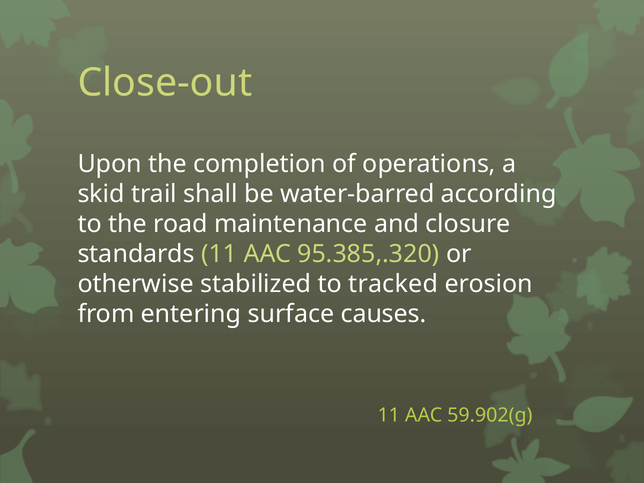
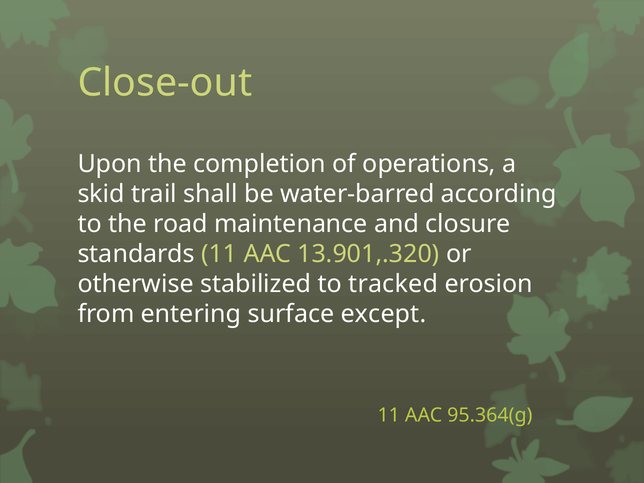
95.385,.320: 95.385,.320 -> 13.901,.320 (368, 254)
causes: causes -> except (383, 314)
59.902(g: 59.902(g -> 95.364(g (490, 415)
